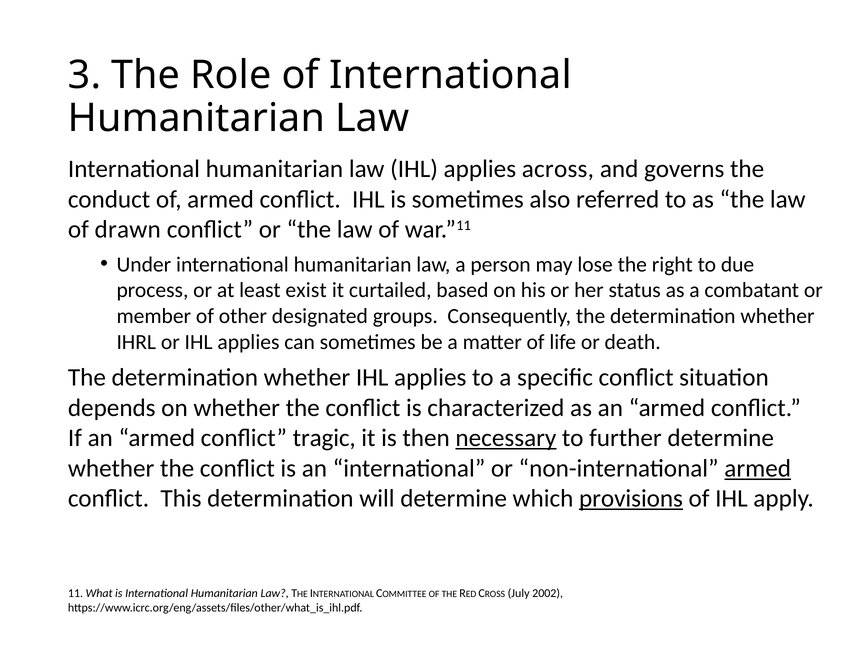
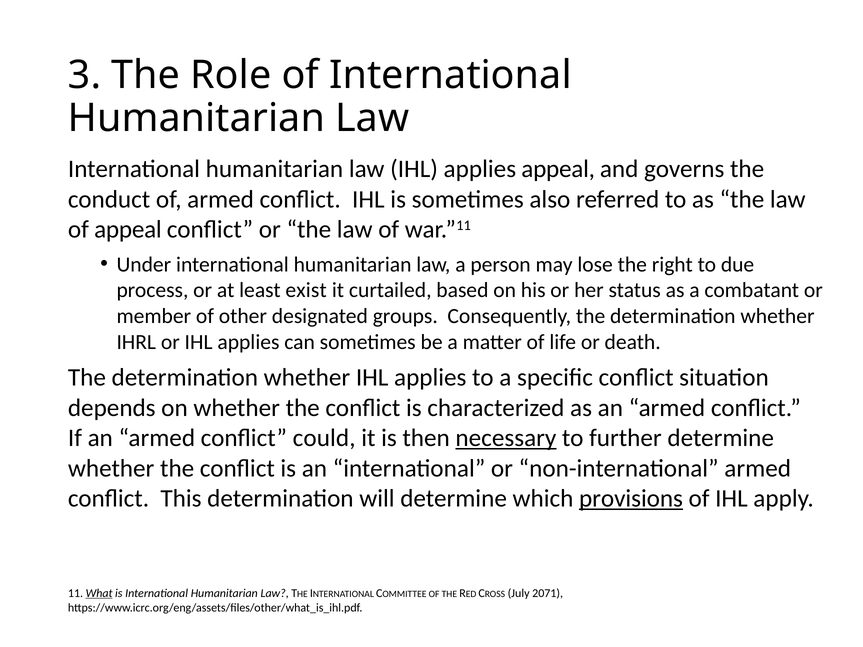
applies across: across -> appeal (558, 169)
of drawn: drawn -> appeal (128, 230)
tragic: tragic -> could (324, 438)
armed underline: present -> none (758, 468)
What underline: none -> present (99, 593)
2002: 2002 -> 2071 (548, 593)
